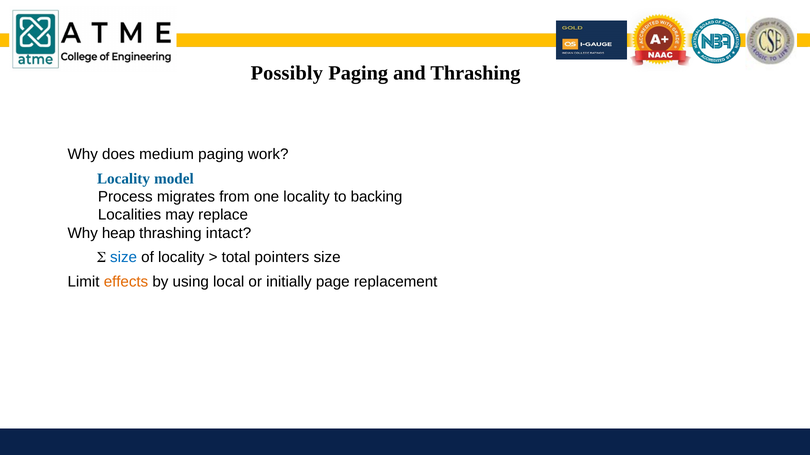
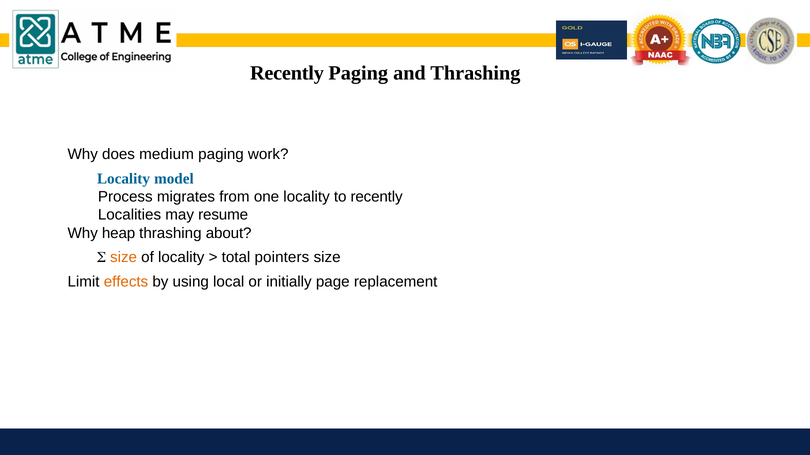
Possibly: Possibly -> Recently (287, 73)
to backing: backing -> recently (377, 197)
replace: replace -> resume (223, 215)
intact: intact -> about (229, 233)
size colour: blue -> orange (124, 258)
